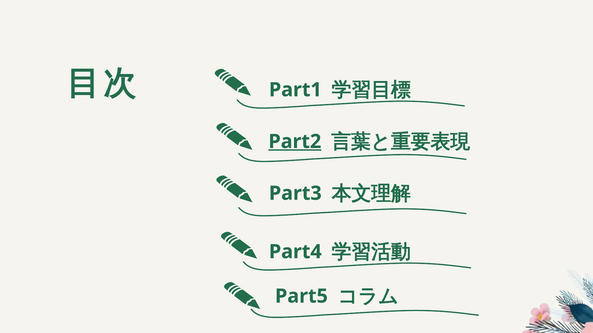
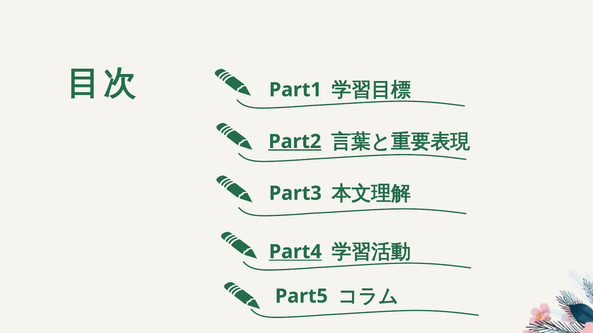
Part4 underline: none -> present (295, 252)
